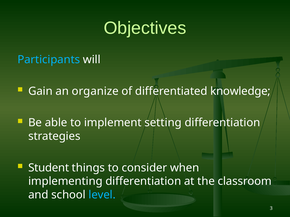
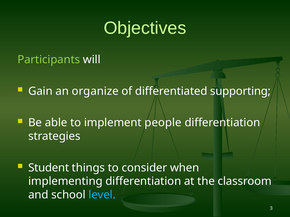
Participants colour: light blue -> light green (49, 60)
knowledge: knowledge -> supporting (240, 91)
setting: setting -> people (163, 123)
